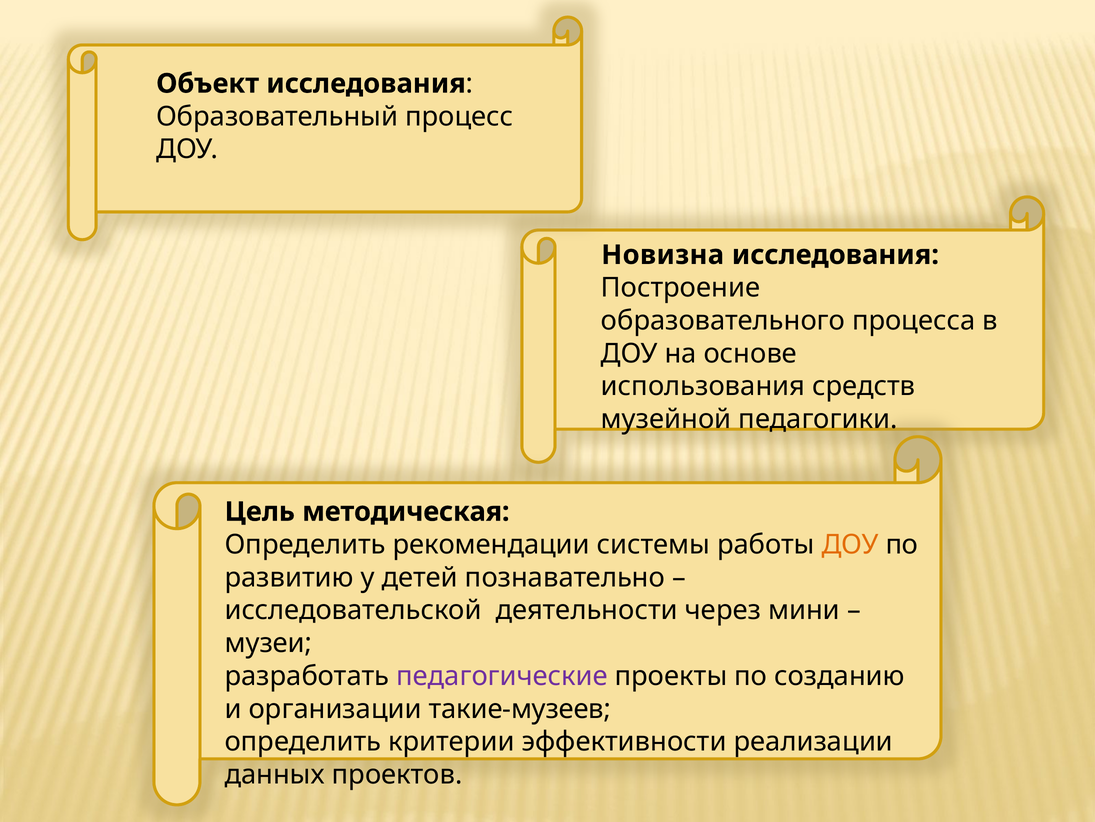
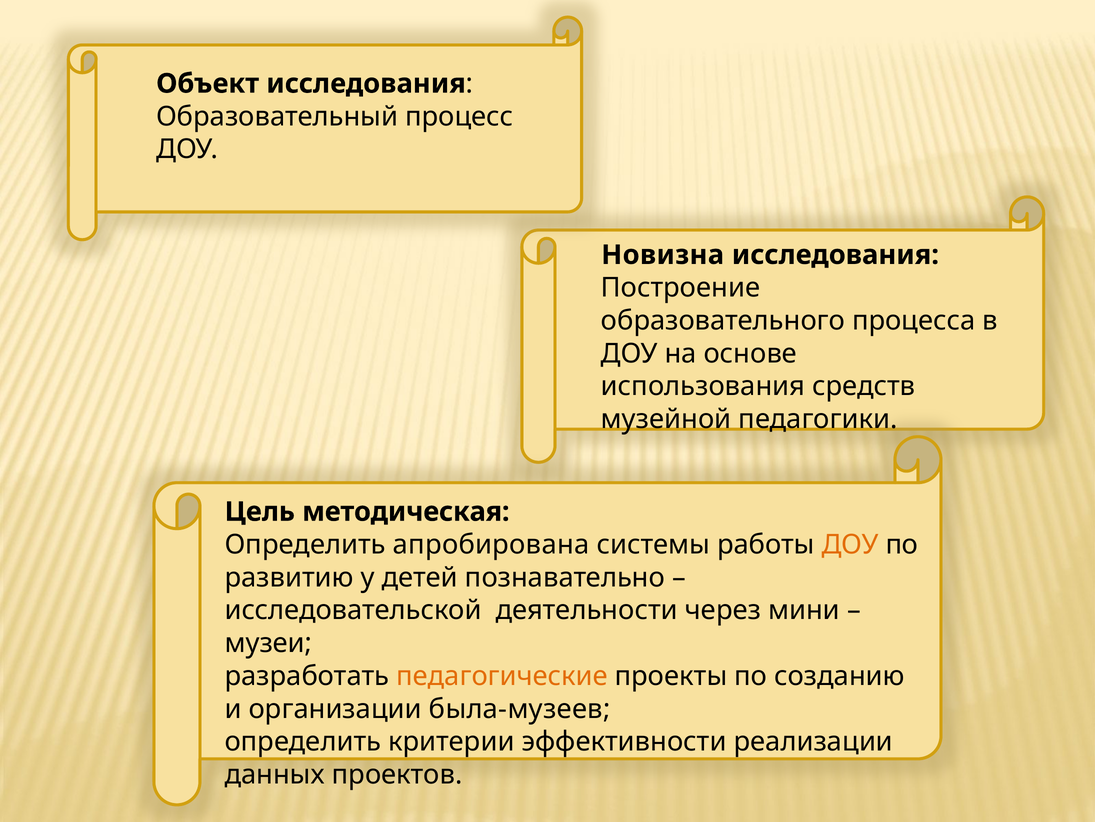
рекомендации: рекомендации -> апробирована (491, 544)
педагогические colour: purple -> orange (502, 676)
такие-музеев: такие-музеев -> была-музеев (520, 708)
